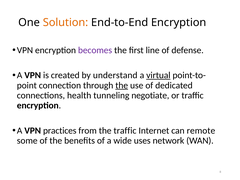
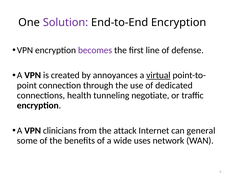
Solution colour: orange -> purple (66, 22)
understand: understand -> annoyances (115, 75)
the underline: present -> none (122, 85)
practices: practices -> clinicians (60, 131)
the traffic: traffic -> attack (125, 131)
remote: remote -> general (201, 131)
